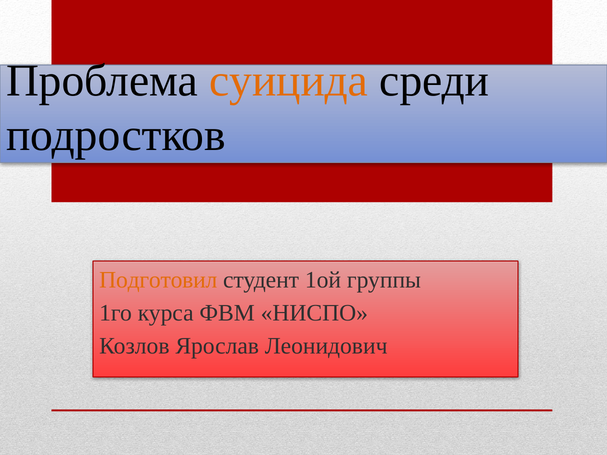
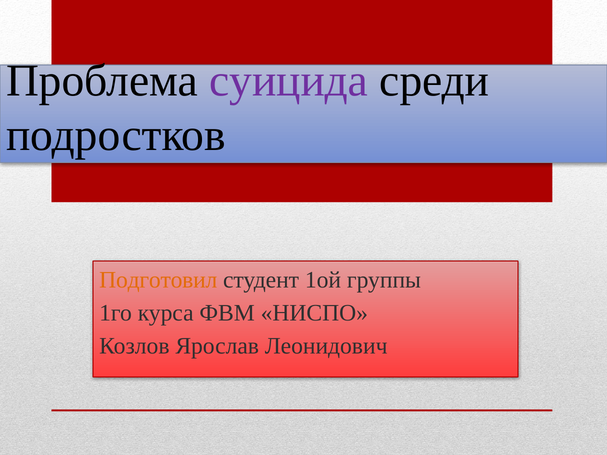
суицида colour: orange -> purple (289, 81)
